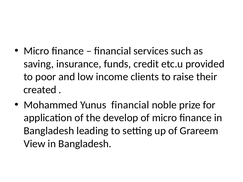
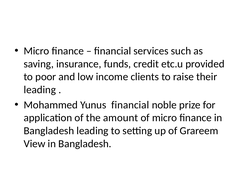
created: created -> leading (40, 90)
develop: develop -> amount (121, 118)
